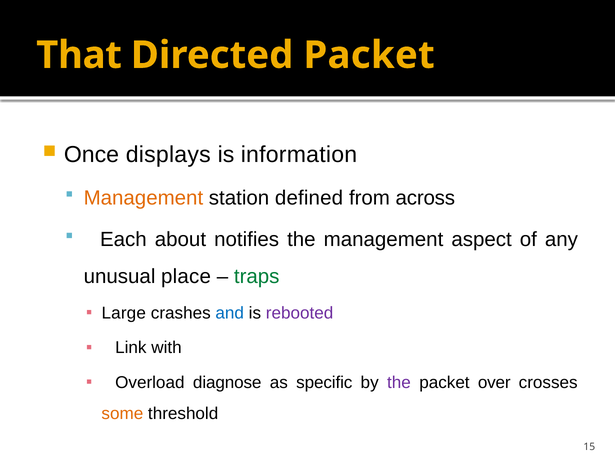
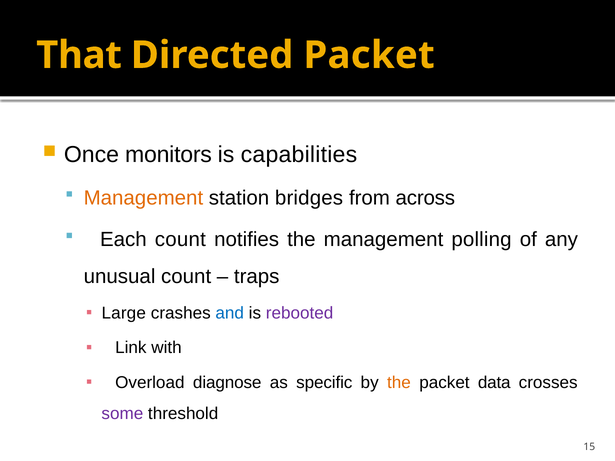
displays: displays -> monitors (168, 155)
information: information -> capabilities (299, 155)
defined: defined -> bridges (309, 198)
Each about: about -> count (180, 240)
aspect: aspect -> polling (482, 240)
unusual place: place -> count (186, 277)
traps colour: green -> black (257, 277)
the colour: purple -> orange (399, 383)
over: over -> data (494, 383)
some colour: orange -> purple (122, 414)
